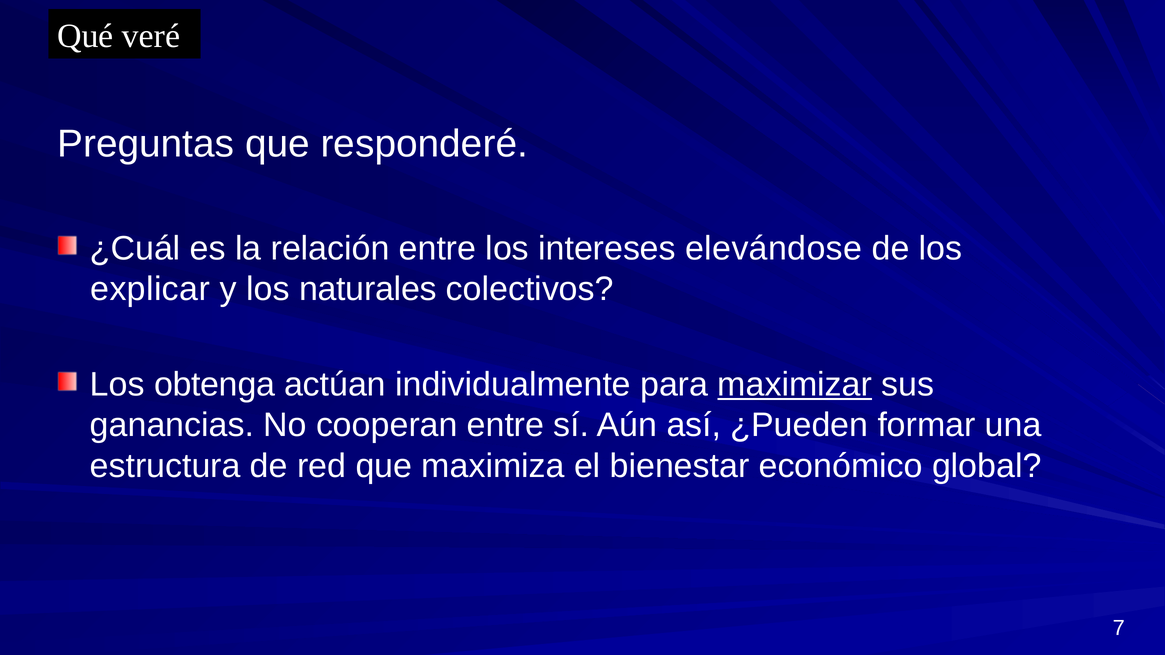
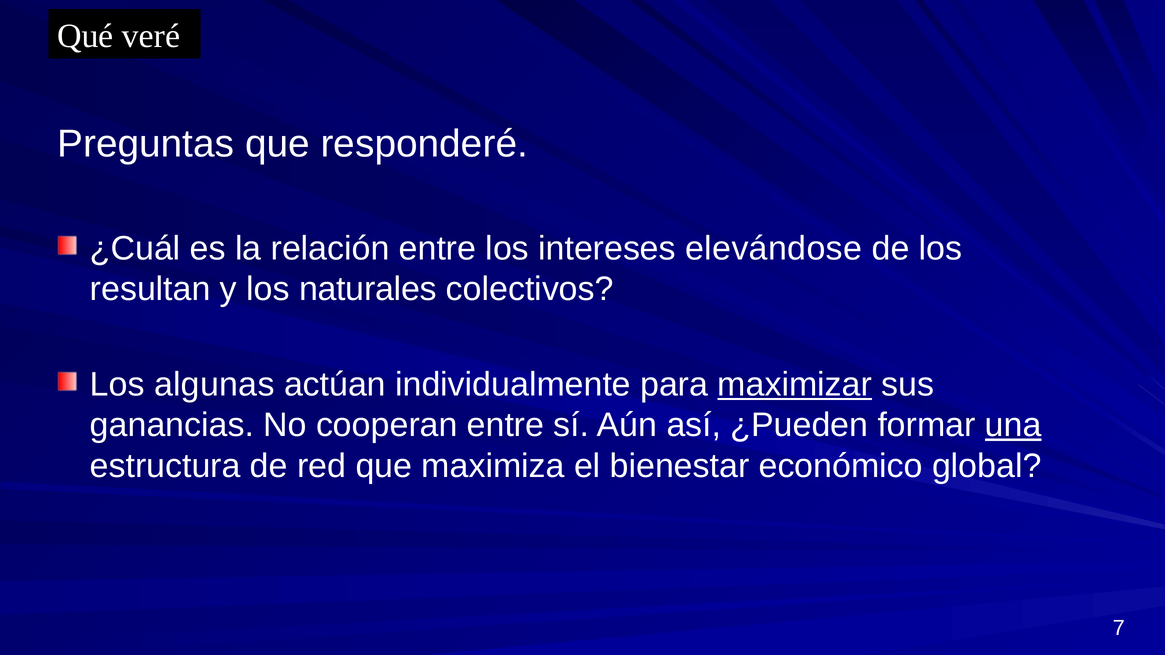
explicar: explicar -> resultan (150, 289)
obtenga: obtenga -> algunas (214, 385)
una underline: none -> present (1013, 425)
